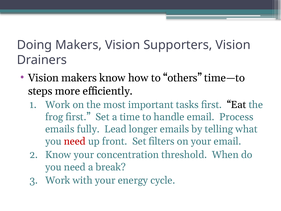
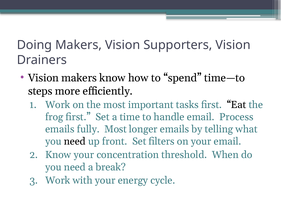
others: others -> spend (182, 78)
fully Lead: Lead -> Most (116, 129)
need colour: red -> black (75, 141)
